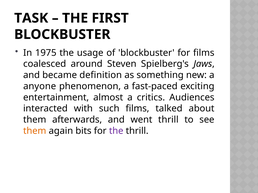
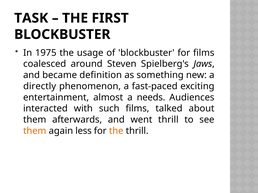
anyone: anyone -> directly (40, 86)
critics: critics -> needs (151, 98)
bits: bits -> less (84, 131)
the colour: purple -> orange (116, 131)
